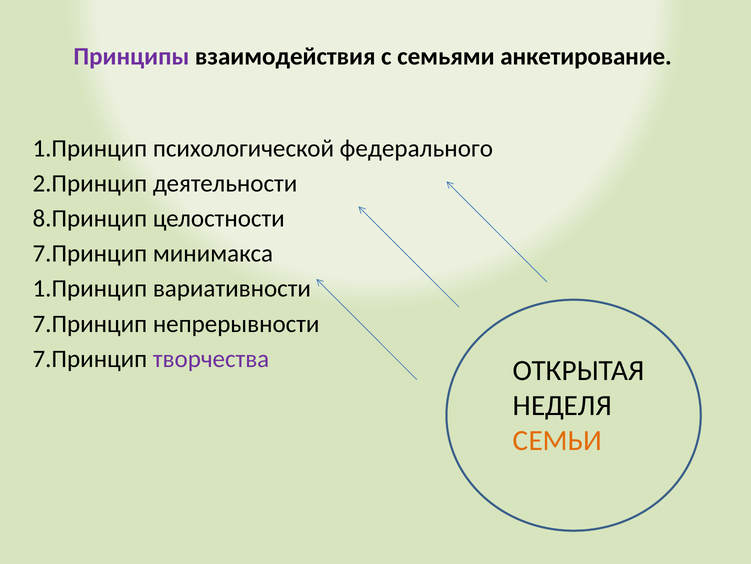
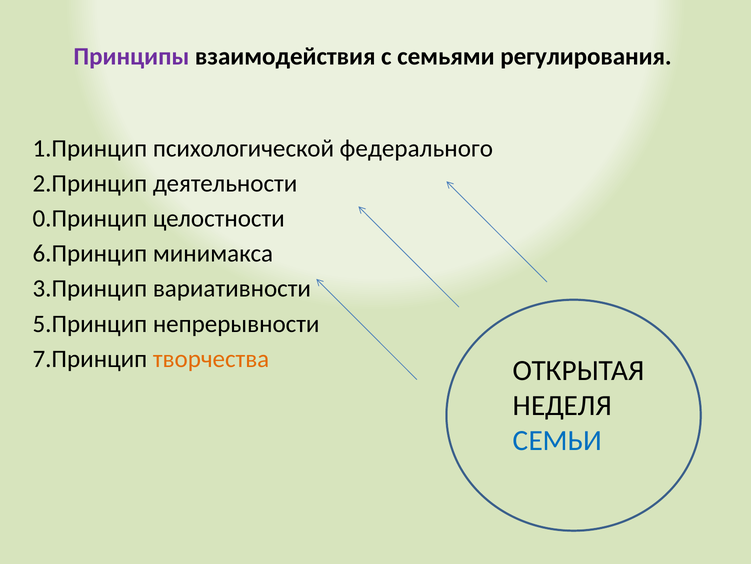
анкетирование: анкетирование -> регулирования (586, 56)
8.Принцип: 8.Принцип -> 0.Принцип (90, 218)
7.Принцип: 7.Принцип -> 6.Принцип (90, 253)
1.Принцип: 1.Принцип -> 3.Принцип (90, 288)
7.Принцип: 7.Принцип -> 5.Принцип (90, 323)
творчества colour: purple -> orange (211, 358)
СЕМЬИ colour: orange -> blue (557, 440)
